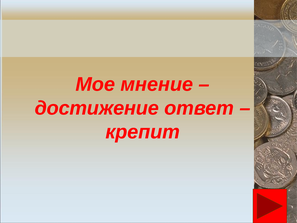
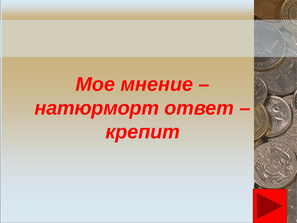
достижение: достижение -> натюрморт (97, 108)
